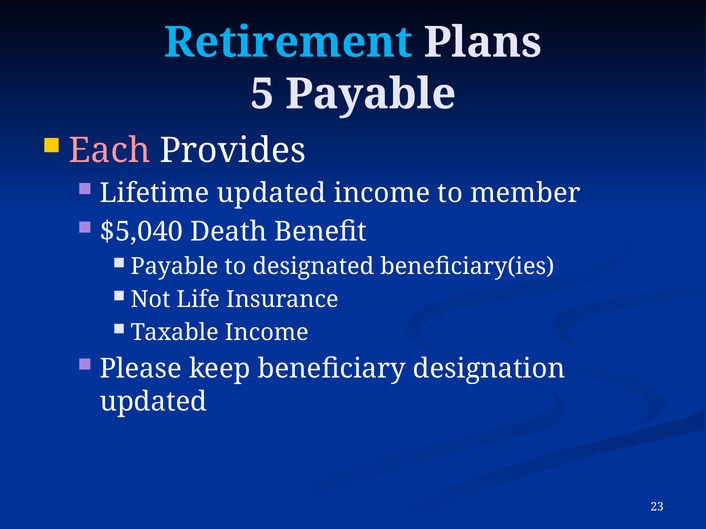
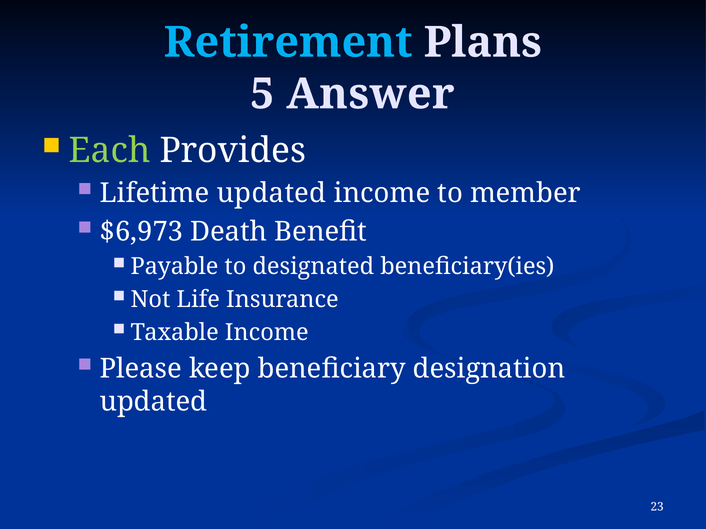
5 Payable: Payable -> Answer (370, 94)
Each colour: pink -> light green (110, 151)
$5,040: $5,040 -> $6,973 (141, 232)
